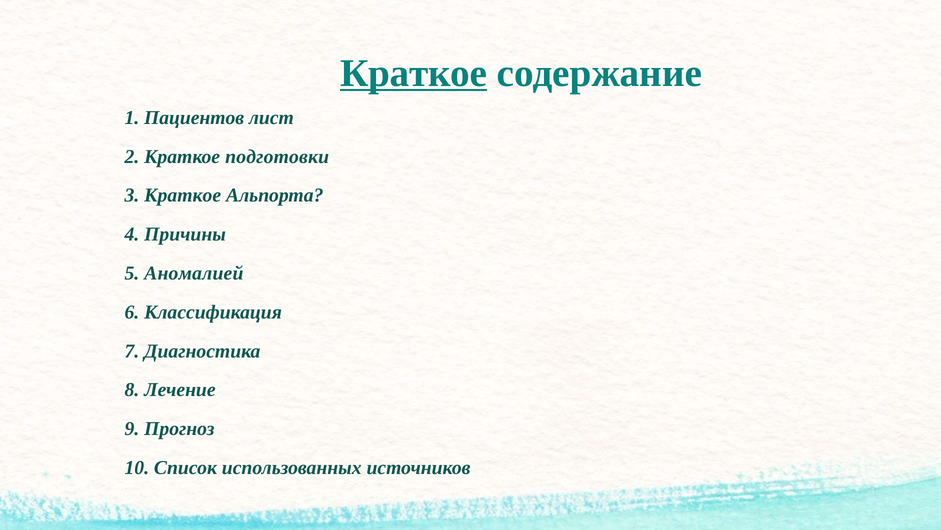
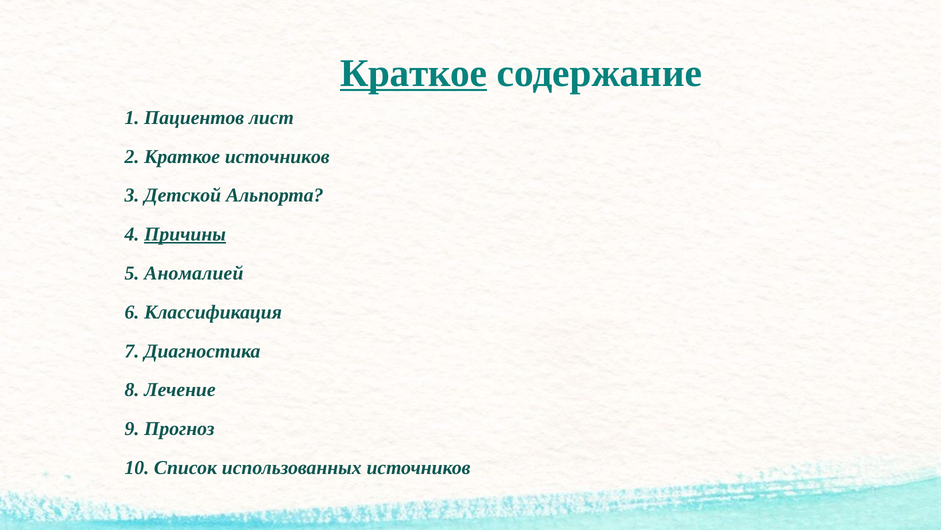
Краткое подготовки: подготовки -> источников (277, 156)
3 Краткое: Краткое -> Детской (183, 195)
Причины underline: none -> present (185, 234)
